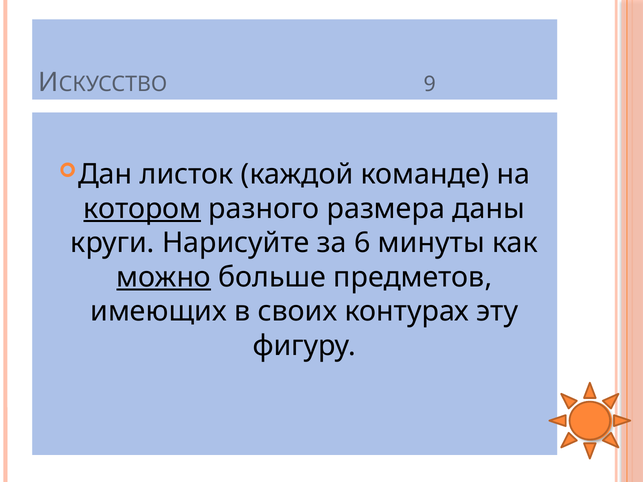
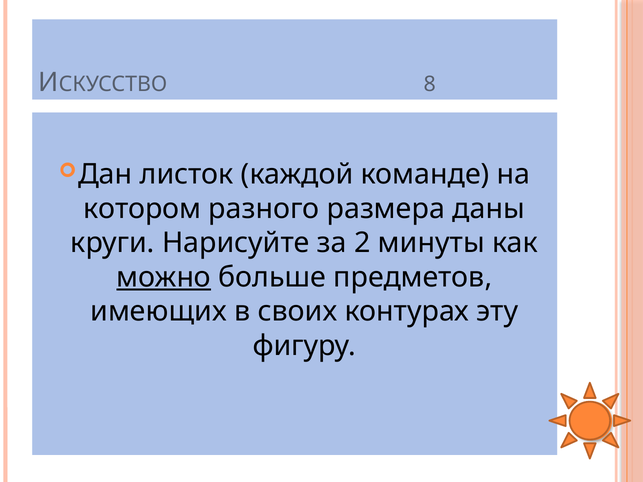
9: 9 -> 8 (430, 84)
котором underline: present -> none (142, 209)
6: 6 -> 2 (362, 243)
